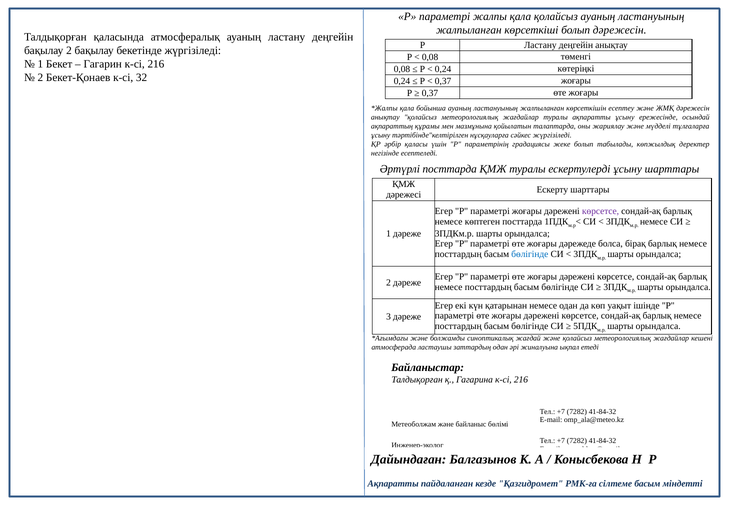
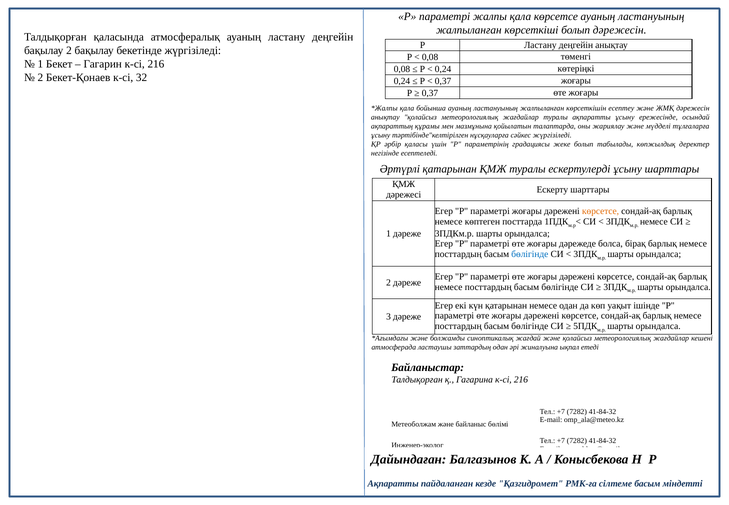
қала қолайсыз: қолайсыз -> көрсетсе (556, 16)
Әртүрлі посттарда: посттарда -> қатарынан (450, 169)
көрсетсе colour: purple -> orange (601, 211)
